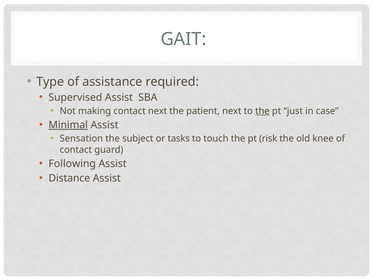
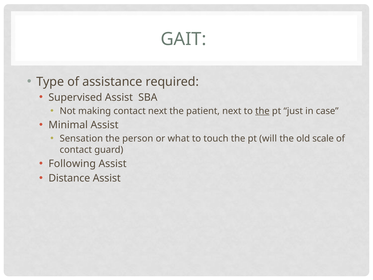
Minimal underline: present -> none (68, 125)
subject: subject -> person (138, 138)
tasks: tasks -> what (179, 138)
risk: risk -> will (268, 138)
knee: knee -> scale (323, 138)
